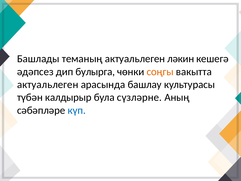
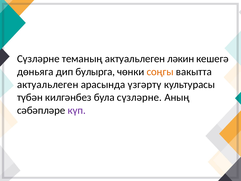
Башлады: Башлады -> Сүзләрне (38, 59)
әдәпсез: әдәпсез -> дөньяга (35, 72)
башлау: башлау -> үзгәртү (145, 84)
калдырыр: калдырыр -> килгәнбез (68, 97)
күп colour: blue -> purple (77, 110)
